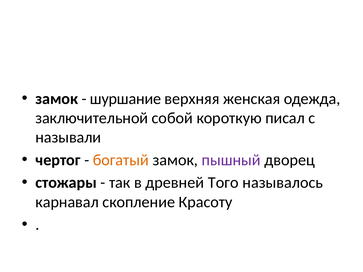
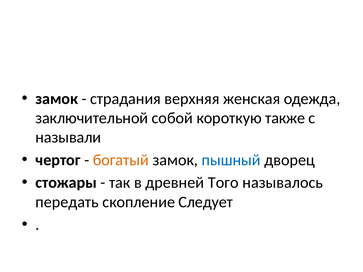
шуршание: шуршание -> страдания (126, 99)
писал: писал -> также (285, 118)
пышный colour: purple -> blue (231, 160)
карнавал: карнавал -> передать (67, 202)
Красоту: Красоту -> Следует (206, 202)
